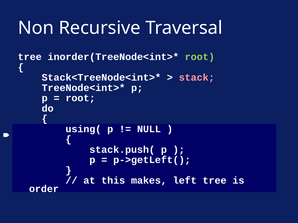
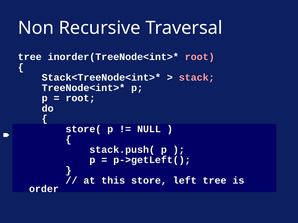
root colour: light green -> pink (200, 57)
using(: using( -> store( (83, 129)
makes: makes -> store (149, 181)
